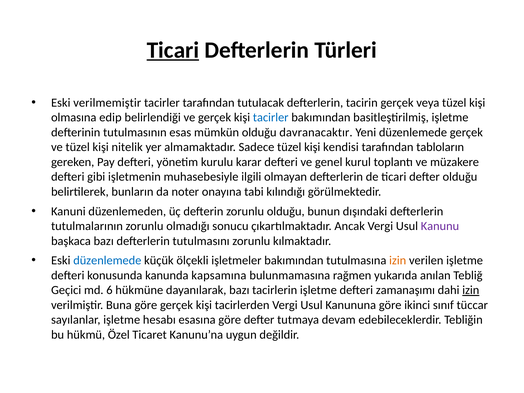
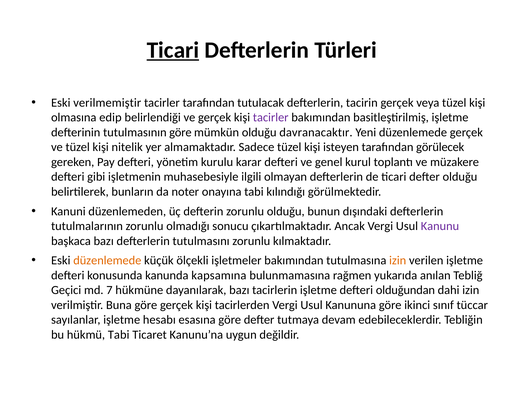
tacirler colour: blue -> purple (271, 117)
tutulmasının esas: esas -> göre (180, 132)
kendisi: kendisi -> isteyen (341, 147)
tabloların: tabloların -> görülecek (440, 147)
düzenlemede colour: blue -> orange (107, 260)
6: 6 -> 7 (109, 290)
zamanaşımı: zamanaşımı -> olduğundan (405, 290)
izin underline: present -> none (471, 290)
hükmü Özel: Özel -> Tabi (119, 335)
